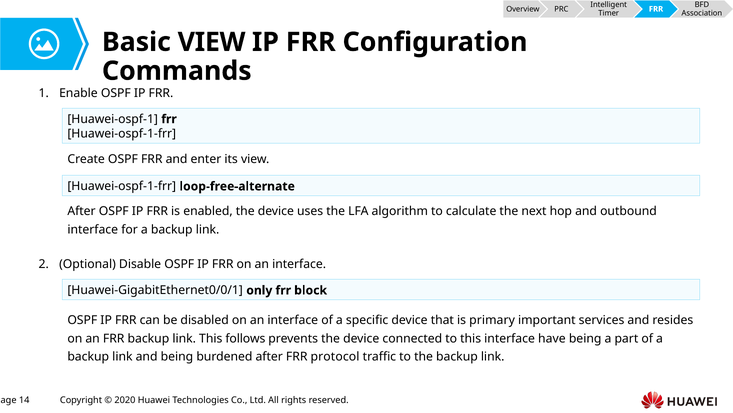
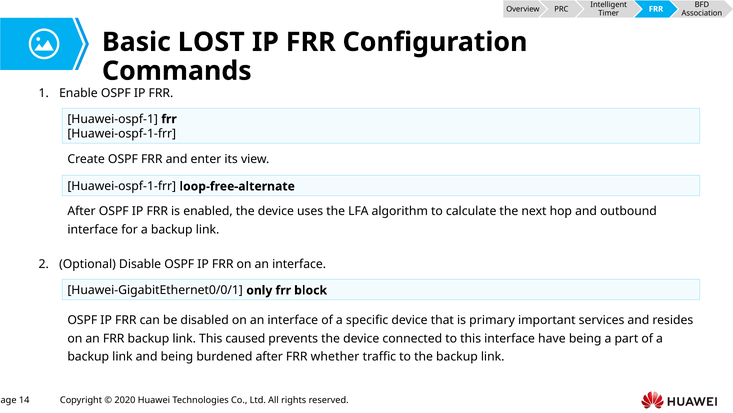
Basic VIEW: VIEW -> LOST (211, 42)
follows: follows -> caused (245, 338)
protocol: protocol -> whether (335, 356)
